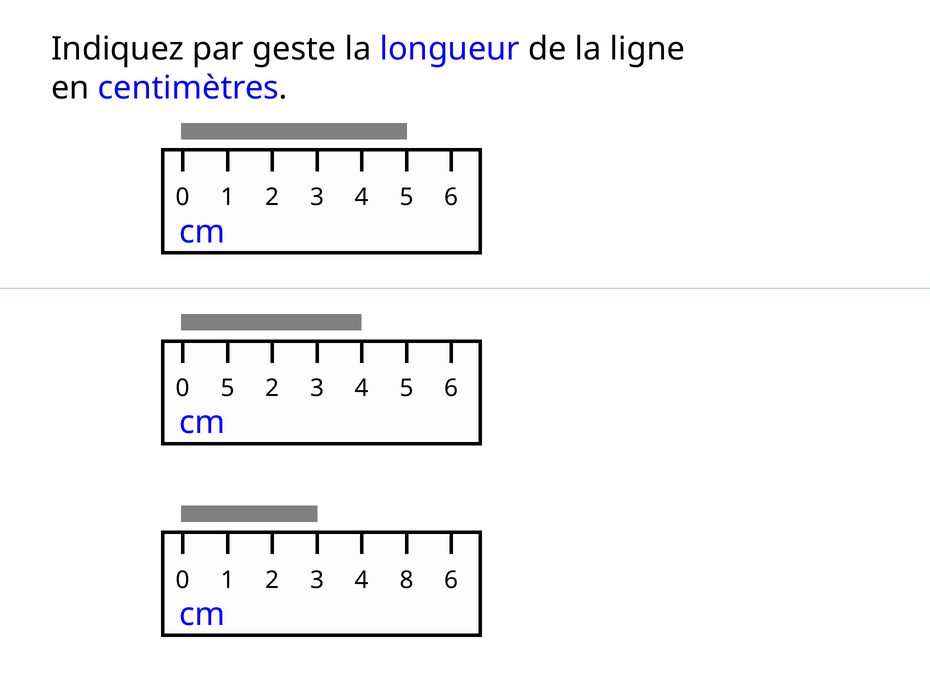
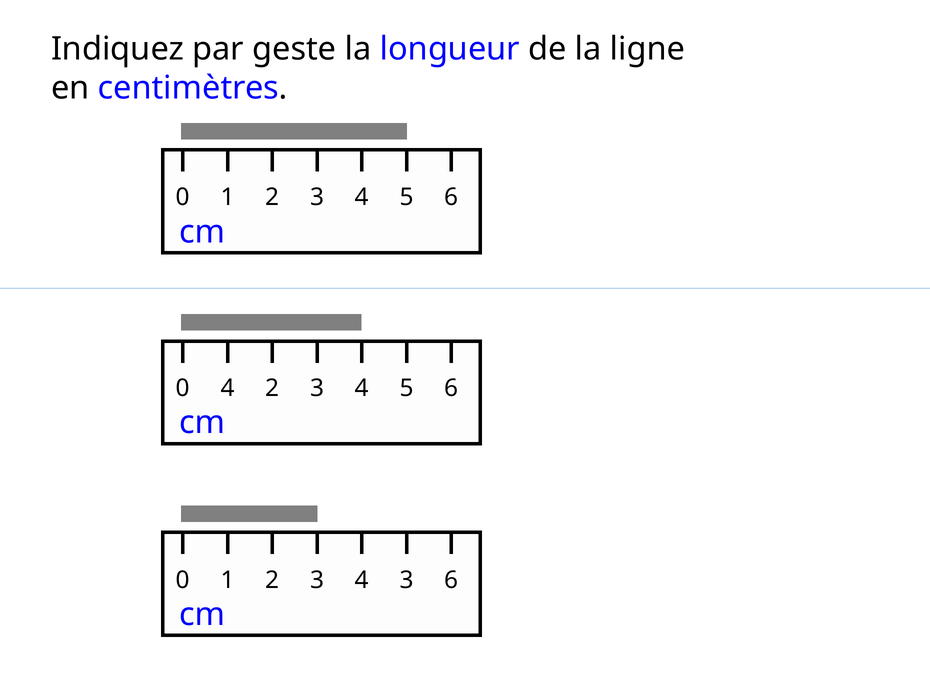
0 5: 5 -> 4 (228, 388)
4 8: 8 -> 3 (407, 580)
